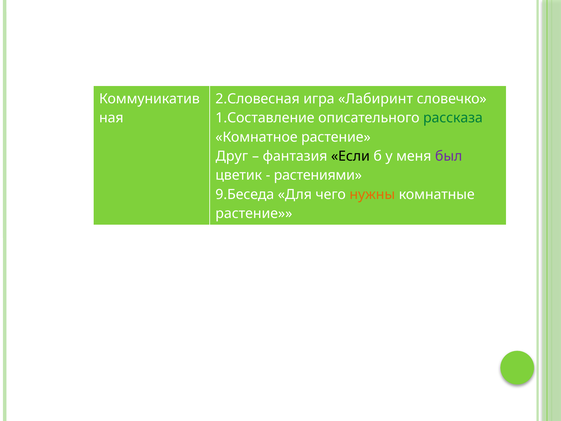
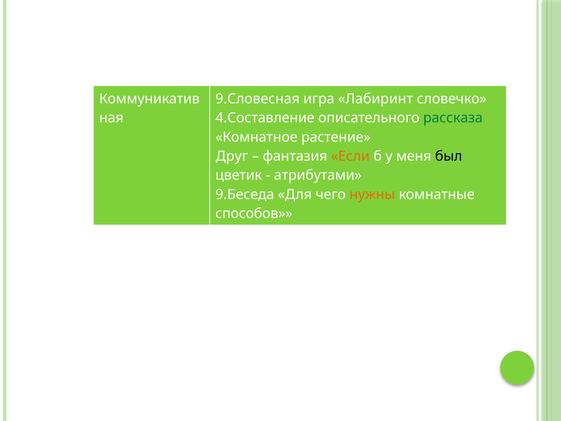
2.Словесная: 2.Словесная -> 9.Словесная (258, 99)
1.Составление: 1.Составление -> 4.Составление (265, 118)
Если colour: black -> orange (350, 156)
был colour: purple -> black (449, 156)
растениями: растениями -> атрибутами (318, 175)
растение: растение -> способов (254, 213)
